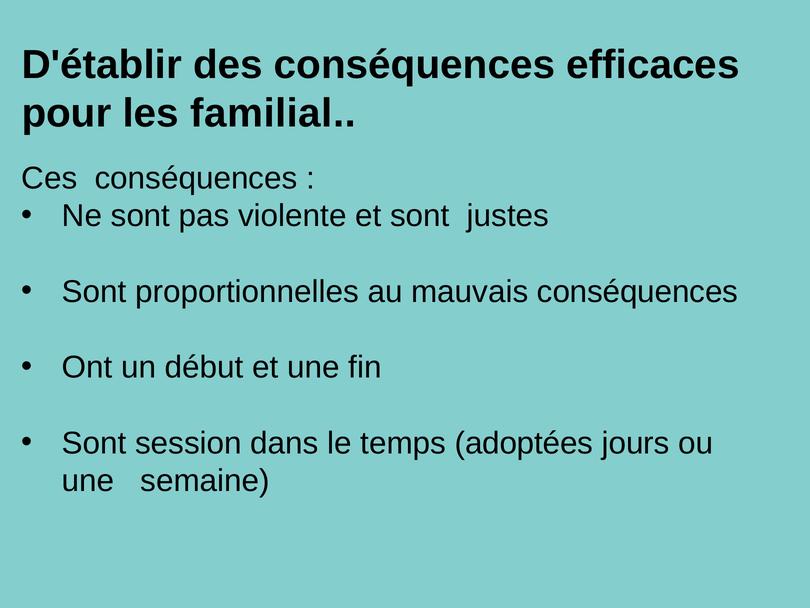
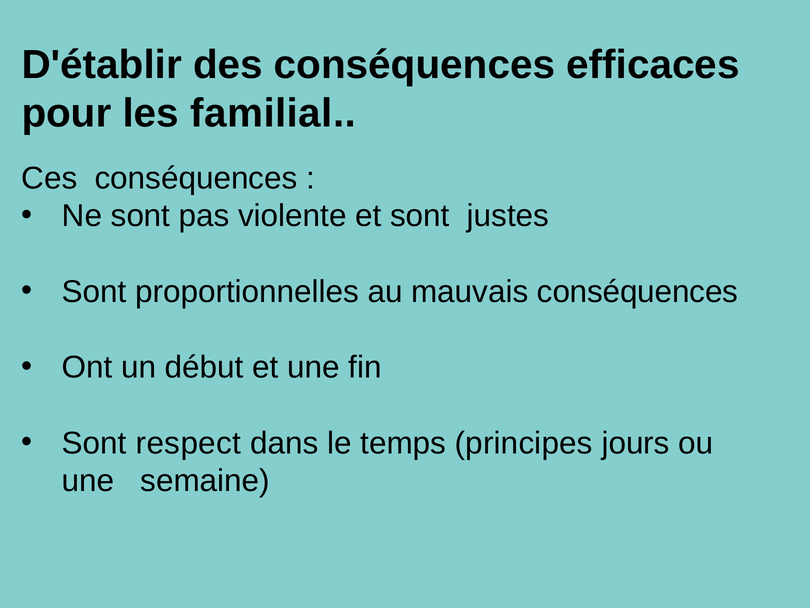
session: session -> respect (188, 443)
adoptées: adoptées -> principes (524, 443)
